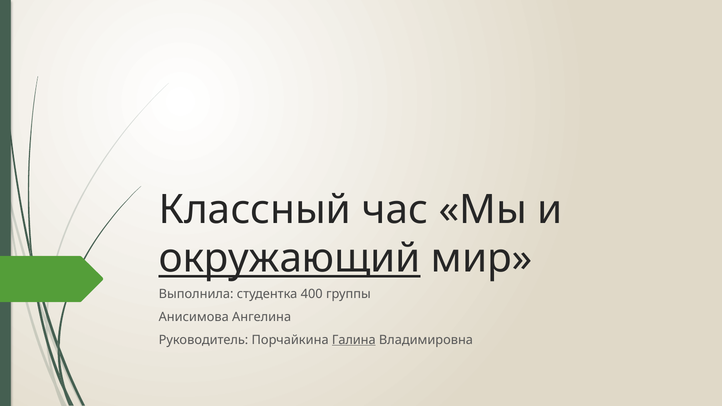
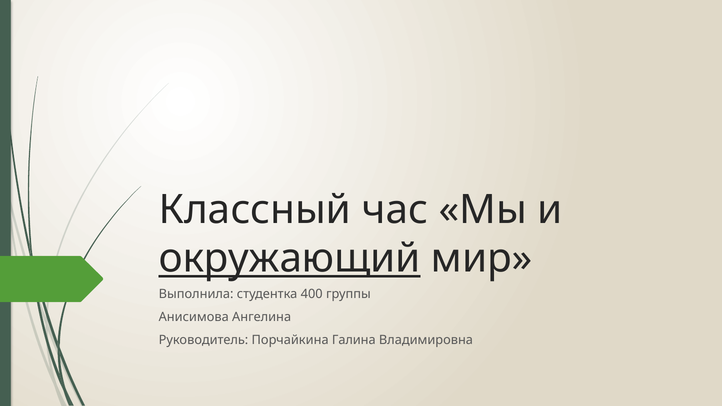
Галина underline: present -> none (354, 340)
